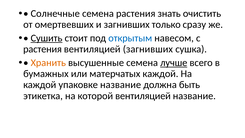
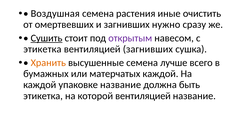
Солнечные: Солнечные -> Воздушная (55, 13)
знать: знать -> иные (169, 13)
только: только -> нужно (166, 25)
открытым colour: blue -> purple (130, 38)
растения: растения -> этикетка (42, 49)
лучше underline: present -> none (174, 63)
